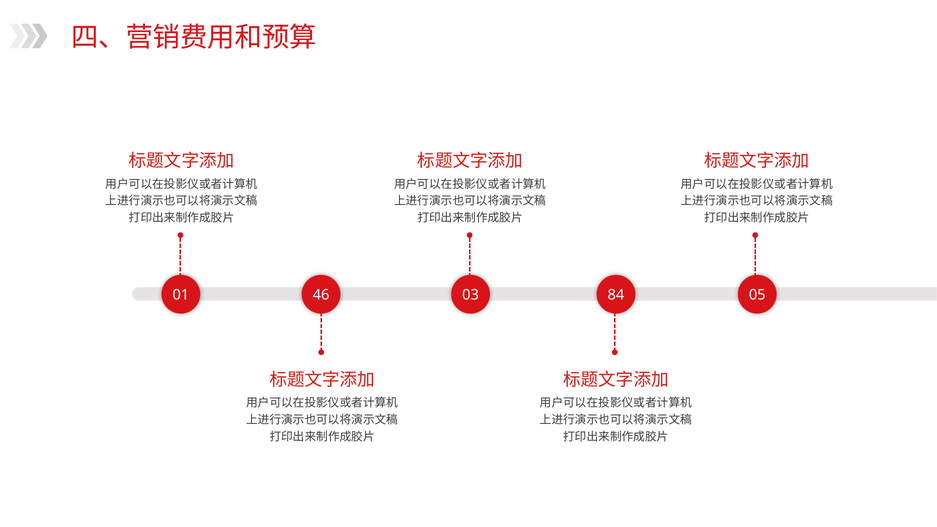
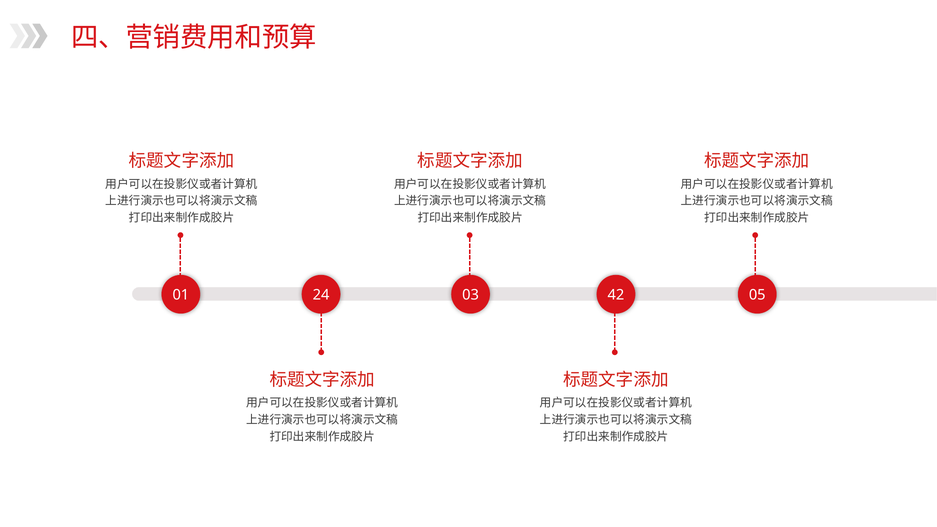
46: 46 -> 24 (321, 295)
84: 84 -> 42 (616, 295)
